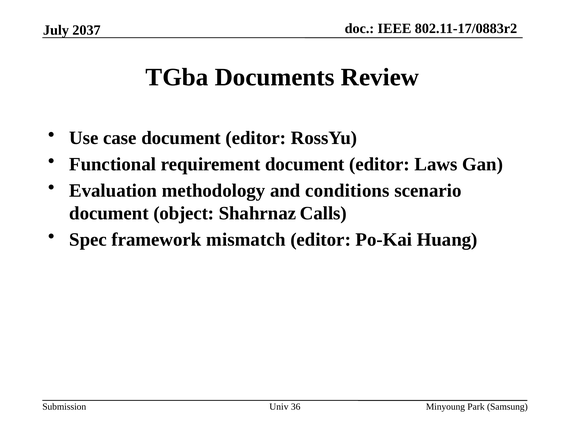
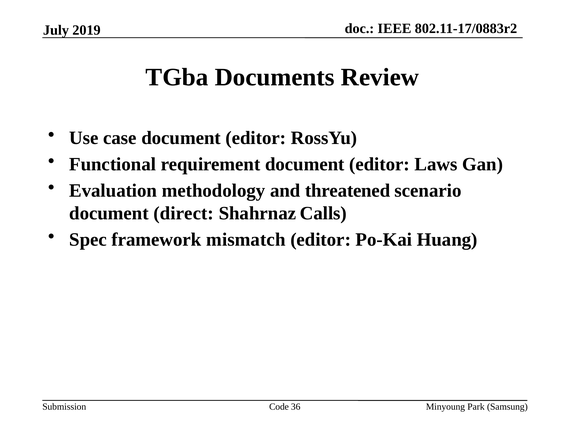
2037: 2037 -> 2019 (87, 30)
conditions: conditions -> threatened (348, 191)
object: object -> direct (184, 213)
Univ: Univ -> Code (279, 406)
